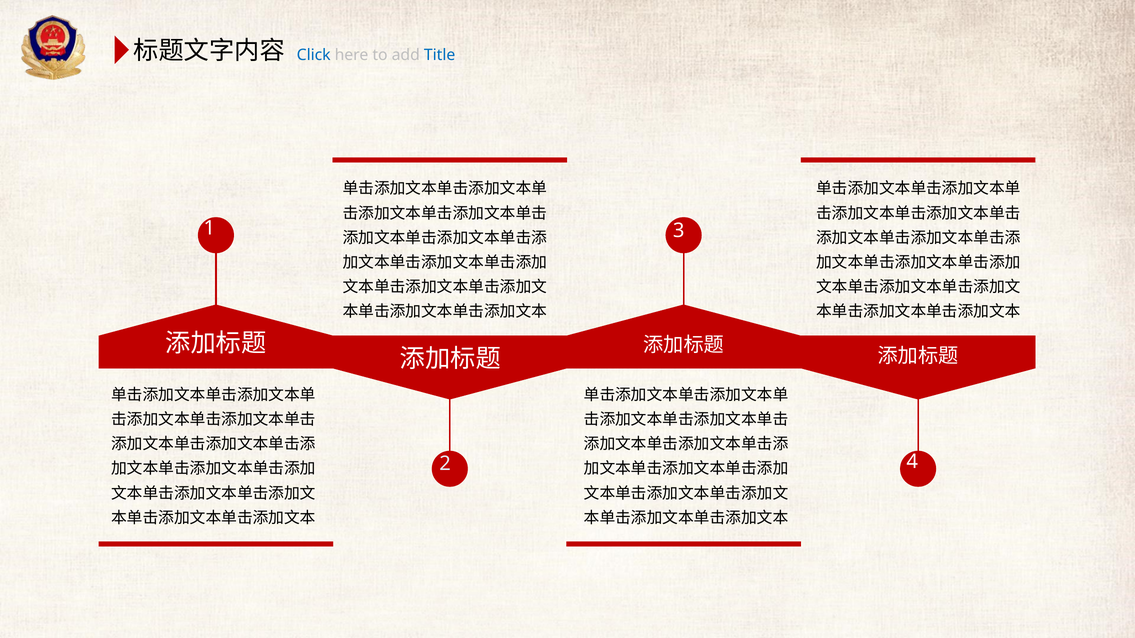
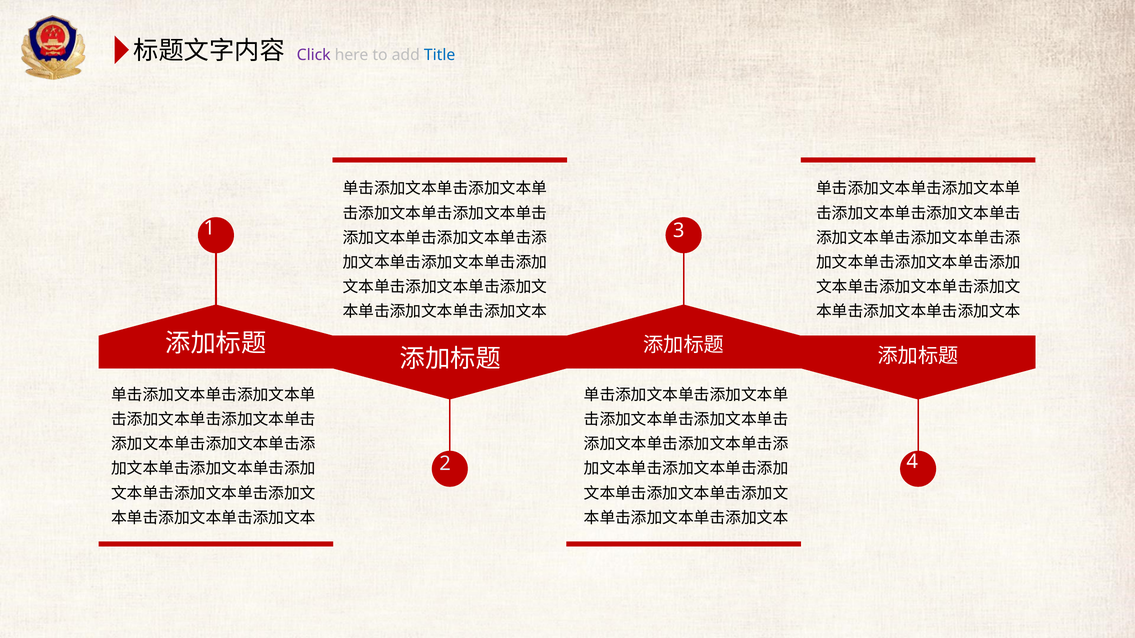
Click colour: blue -> purple (314, 55)
